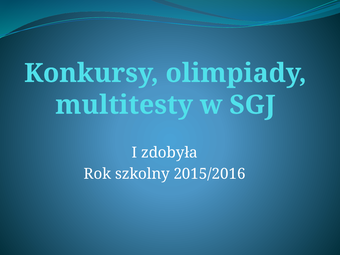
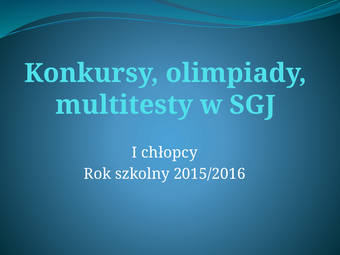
zdobyła: zdobyła -> chłopcy (169, 153)
